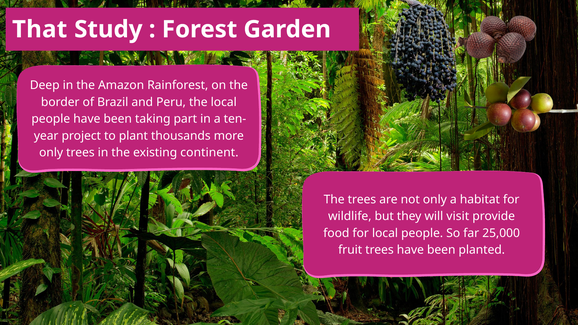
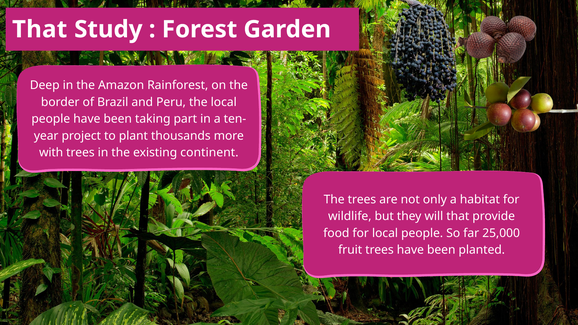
only: only -> with (51, 153)
will visit: visit -> that (458, 216)
